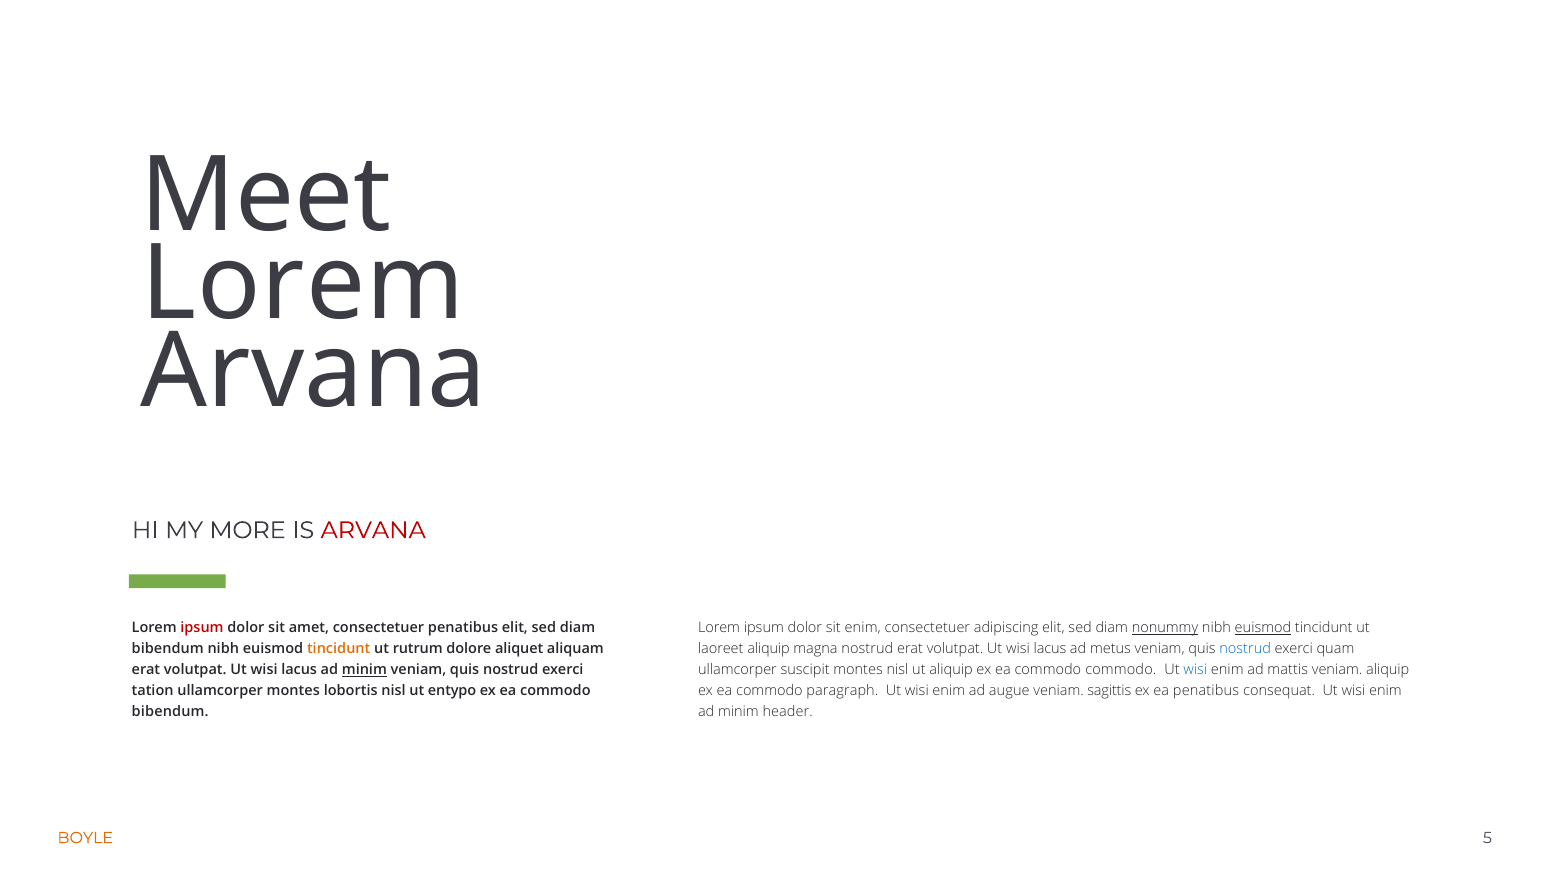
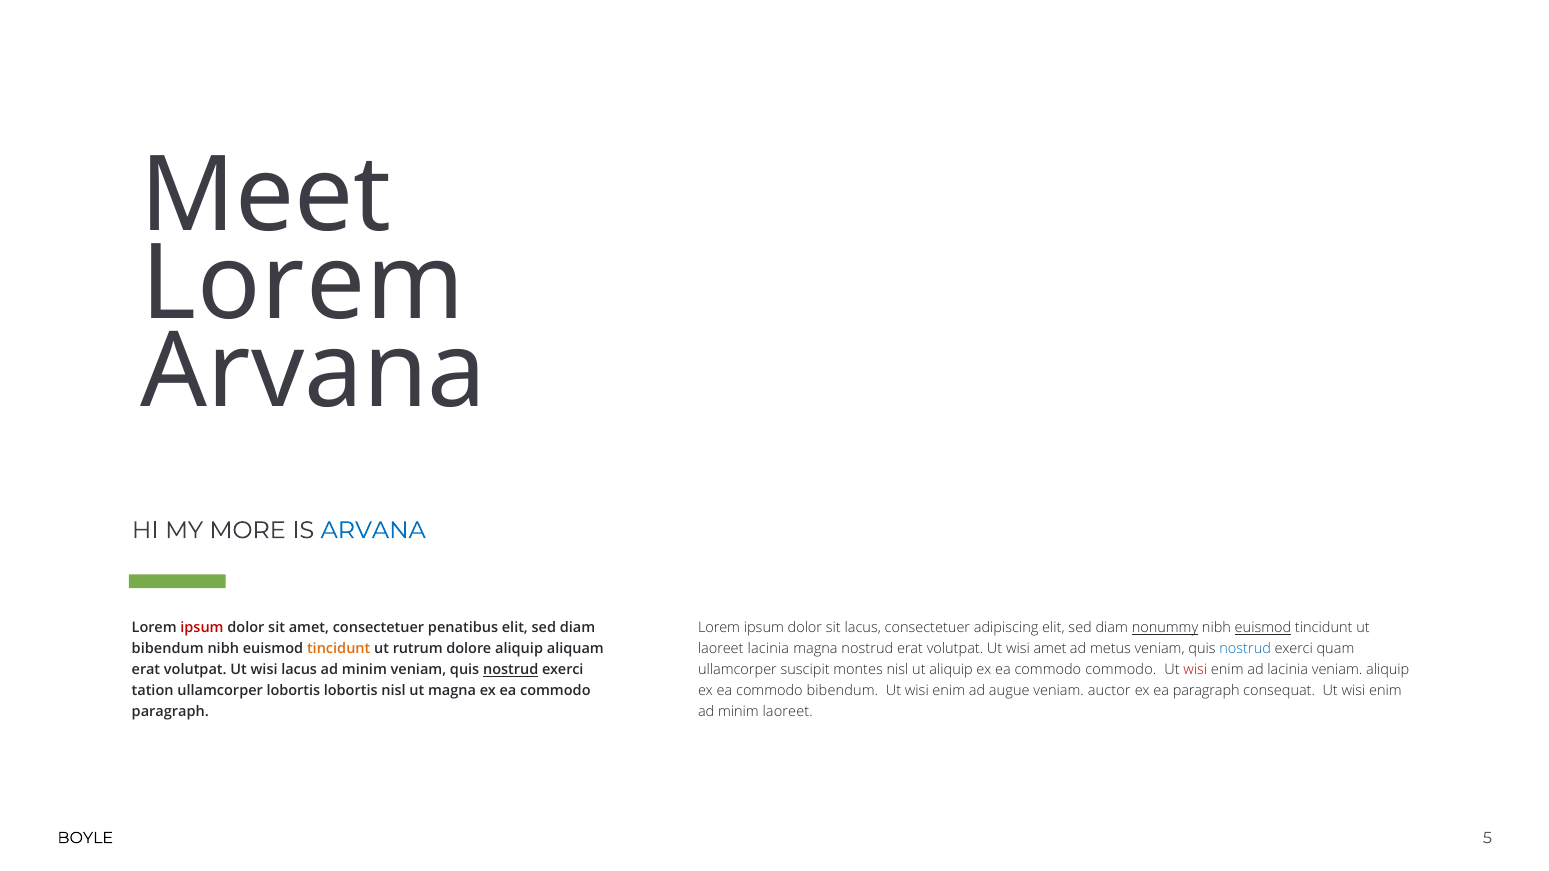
ARVANA colour: red -> blue (373, 530)
sit enim: enim -> lacus (863, 628)
dolore aliquet: aliquet -> aliquip (519, 649)
laoreet aliquip: aliquip -> lacinia (768, 649)
lacus: lacus -> amet (1050, 649)
minim underline: present -> none (364, 670)
nostrud underline: none -> present (511, 670)
wisi colour: blue -> red (1195, 670)
ad mattis: mattis -> lacinia (1288, 670)
ullamcorper montes: montes -> lobortis (293, 691)
ut entypo: entypo -> magna (452, 691)
commodo paragraph: paragraph -> bibendum (842, 691)
sagittis: sagittis -> auctor (1109, 691)
ea penatibus: penatibus -> paragraph (1206, 691)
bibendum: bibendum -> paragraph (170, 712)
minim header: header -> laoreet (788, 712)
BOYLE colour: orange -> black (85, 838)
